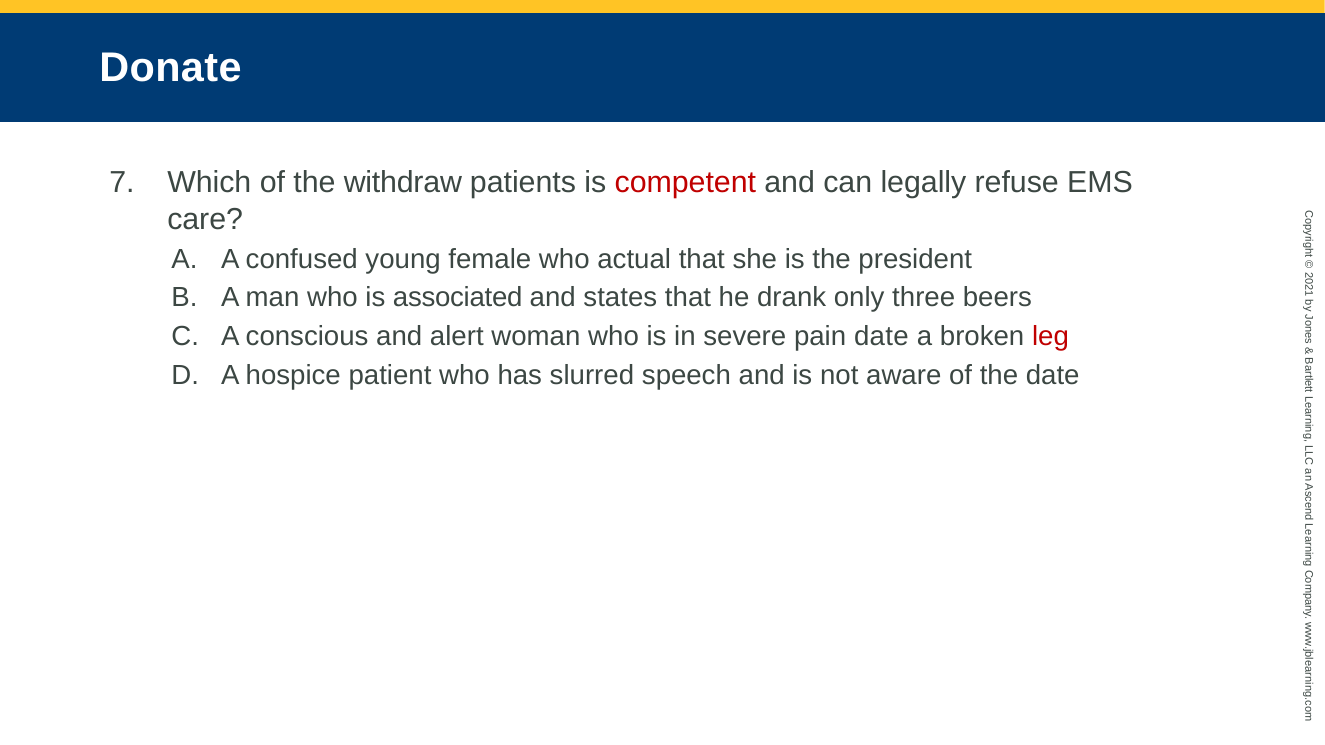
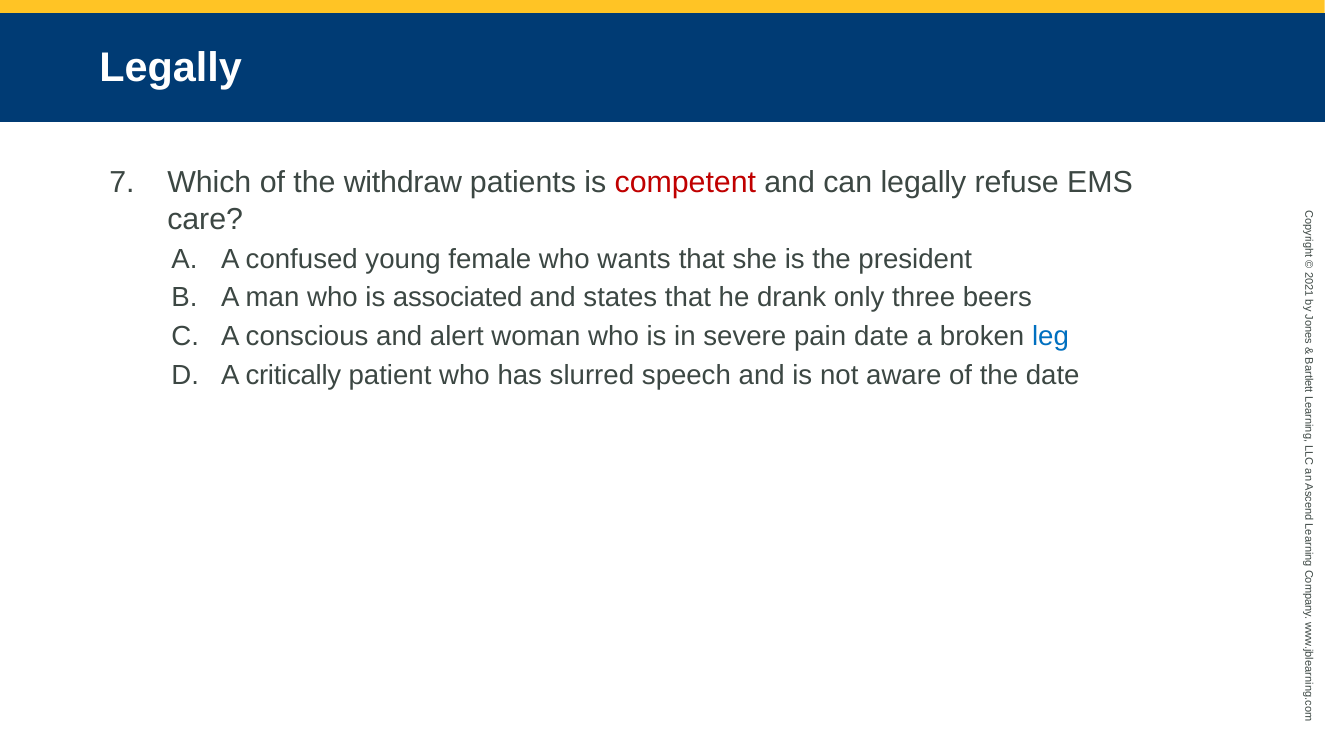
Donate: Donate -> Legally (171, 68)
actual: actual -> wants (634, 259)
leg colour: red -> blue (1050, 337)
hospice: hospice -> critically (293, 375)
